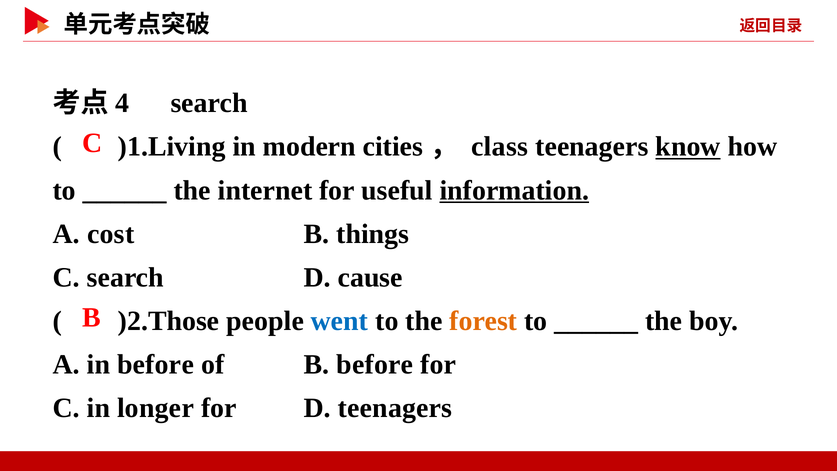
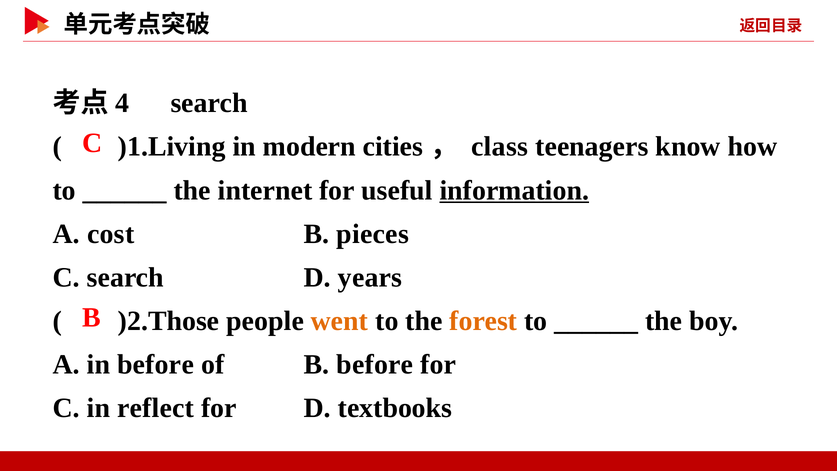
know underline: present -> none (688, 147)
things: things -> pieces (373, 234)
cause: cause -> years (370, 277)
went colour: blue -> orange (340, 321)
longer: longer -> reflect (155, 408)
D teenagers: teenagers -> textbooks (395, 408)
